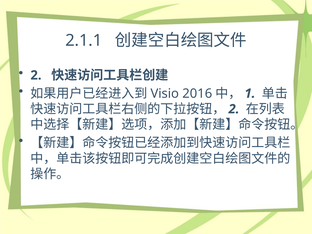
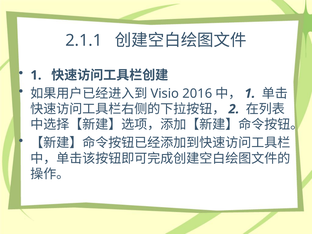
2: 2 -> 1 (36, 75)
